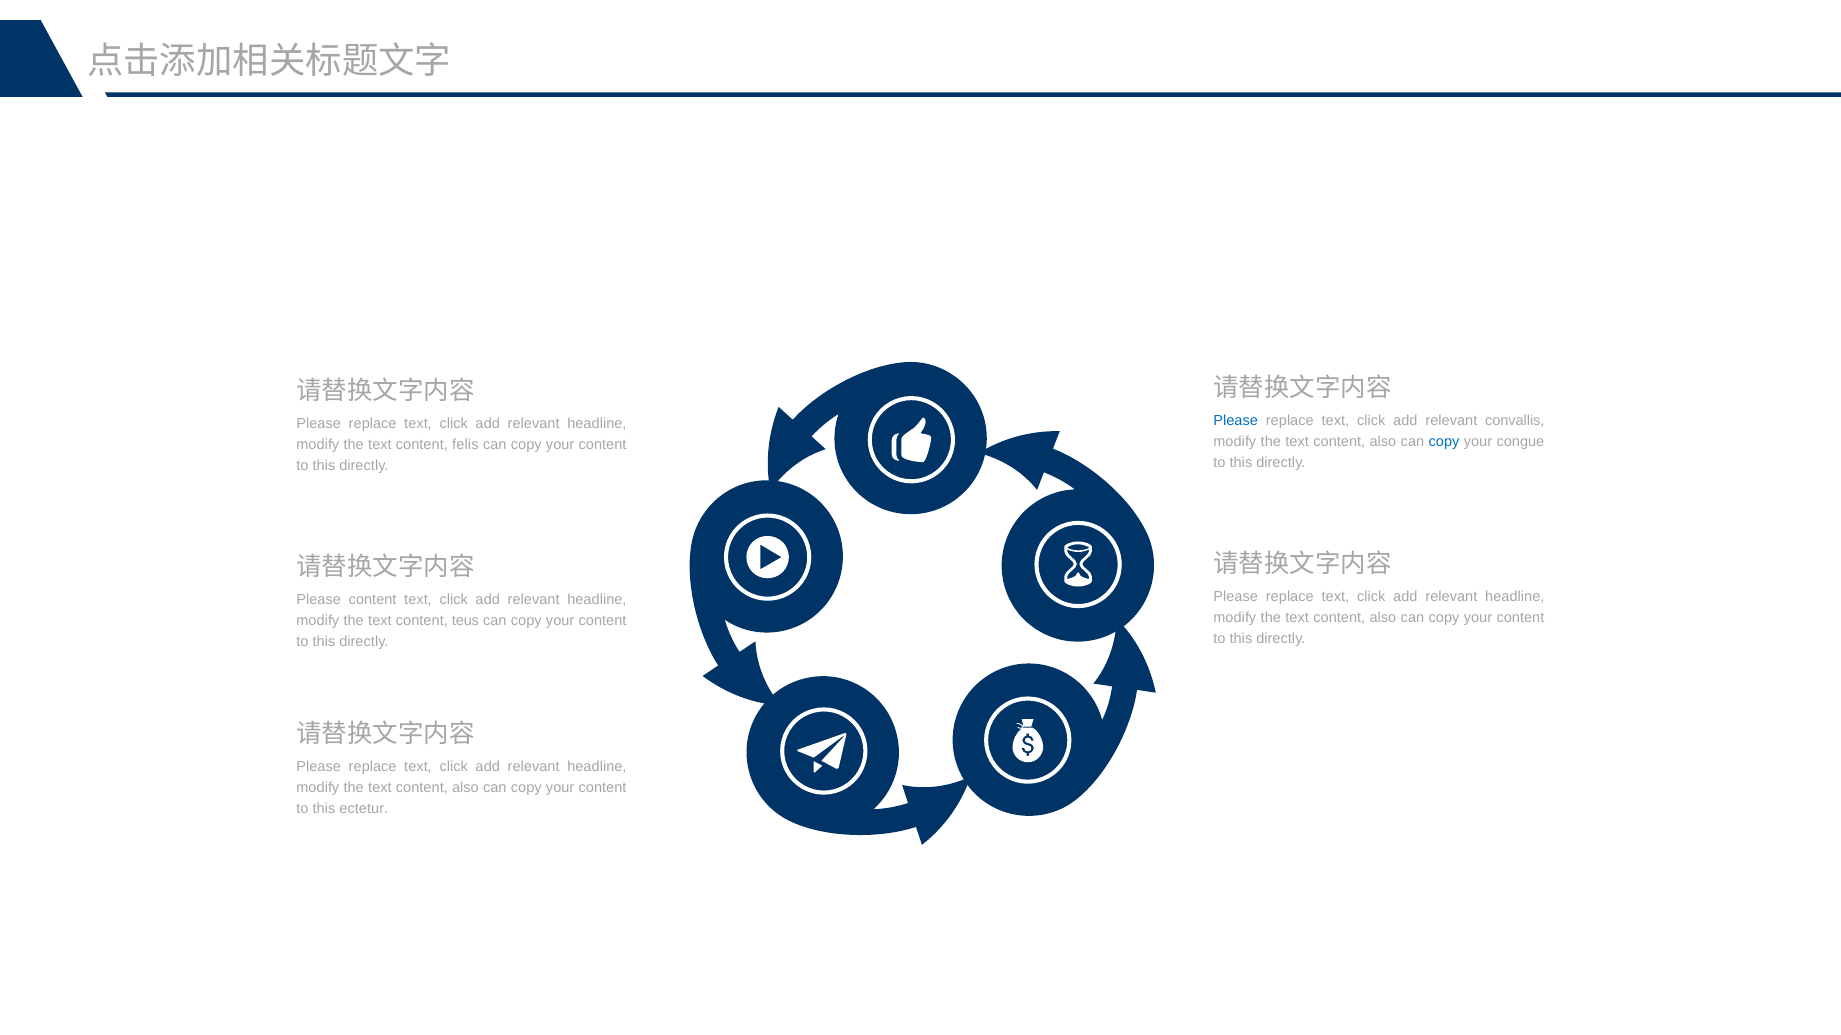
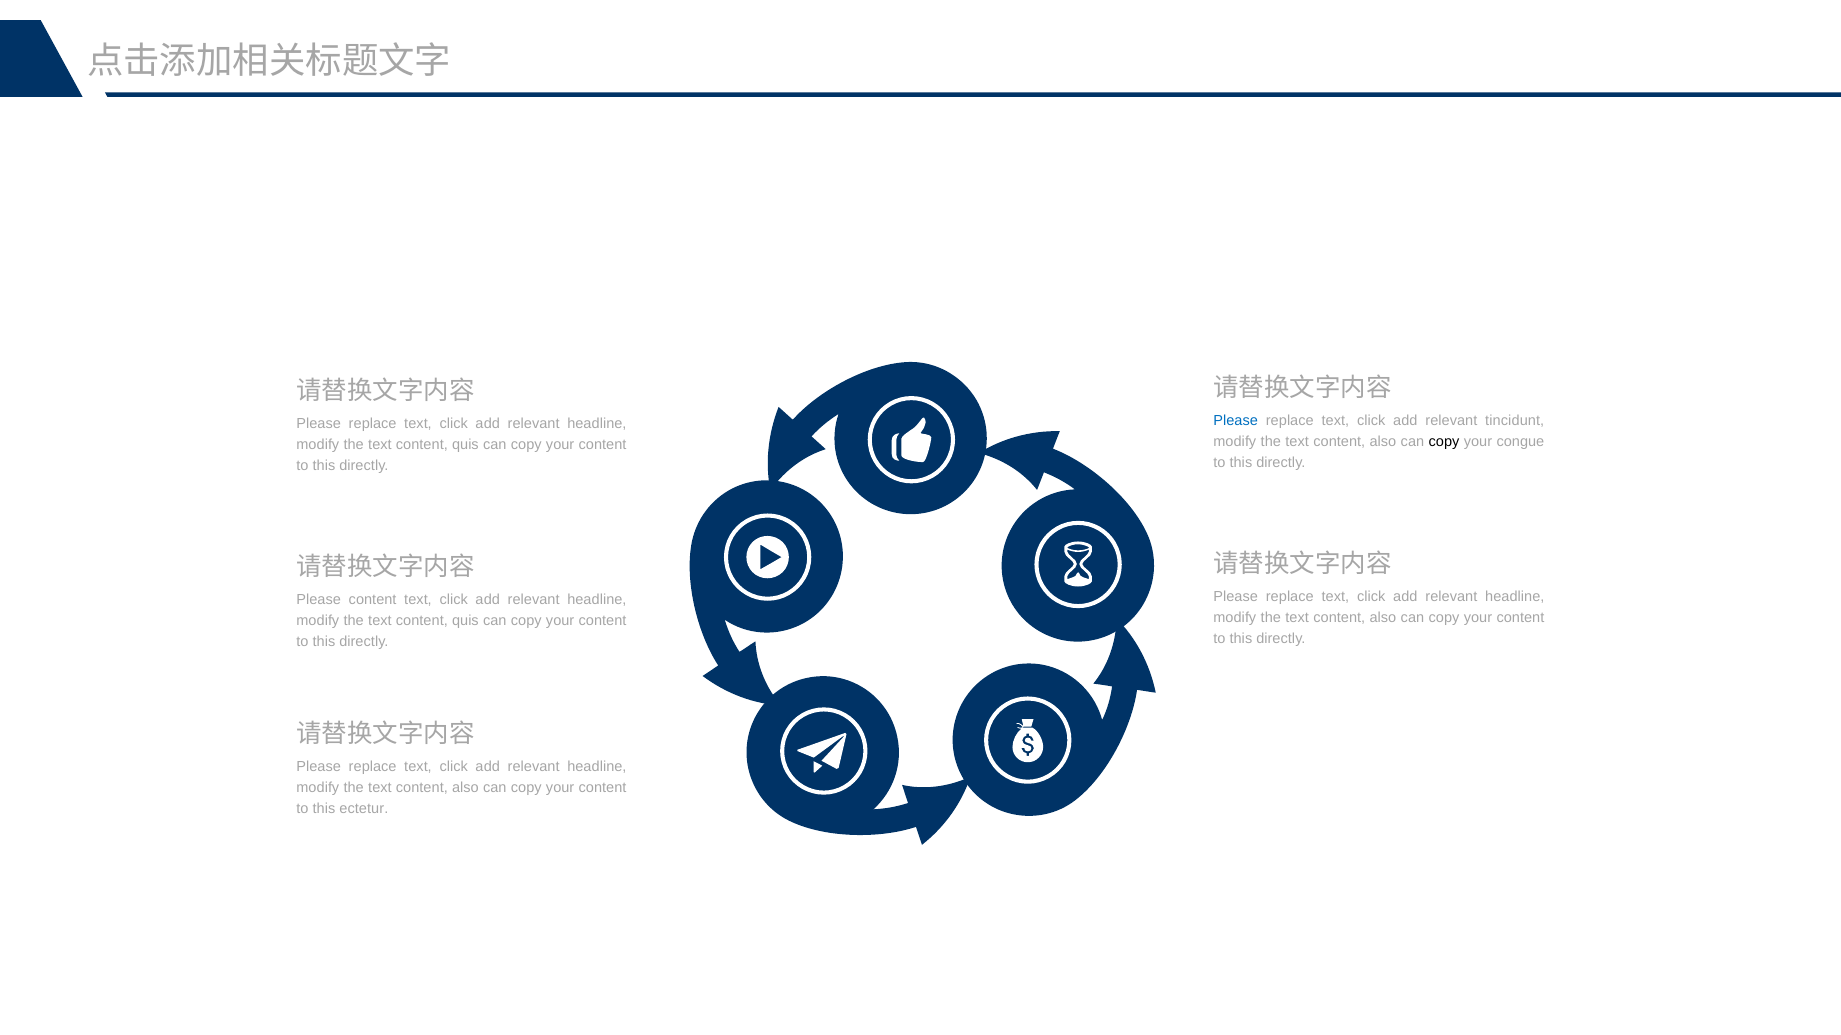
convallis: convallis -> tincidunt (1515, 421)
copy colour: blue -> black (1444, 442)
felis: felis -> quis (465, 445)
teus: teus -> quis (465, 621)
